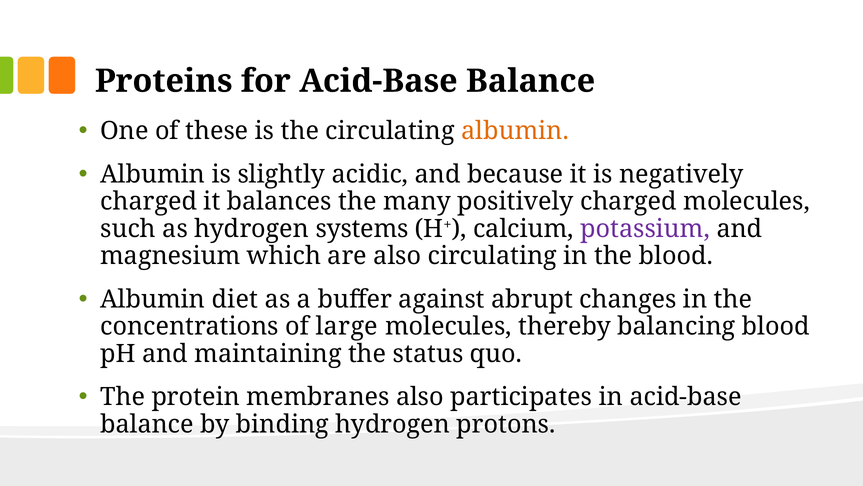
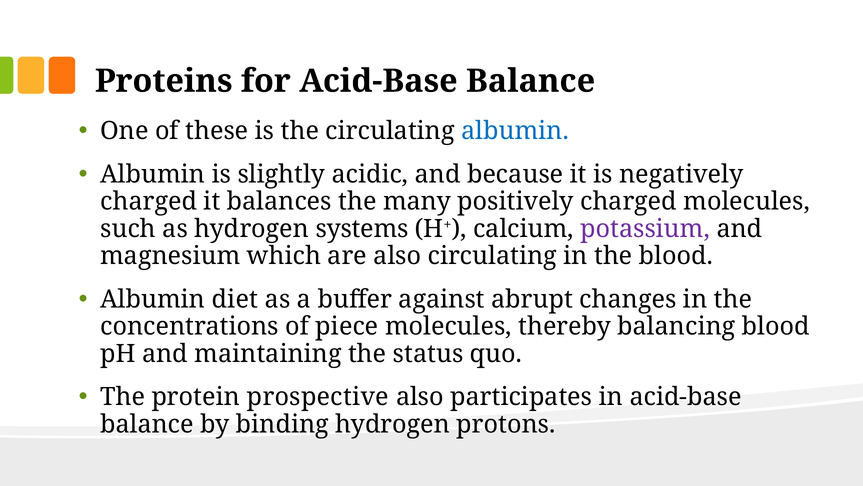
albumin colour: orange -> blue (515, 131)
large: large -> piece (347, 326)
membranes: membranes -> prospective (318, 397)
